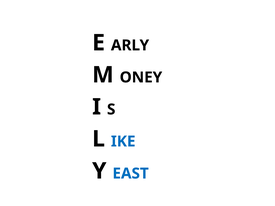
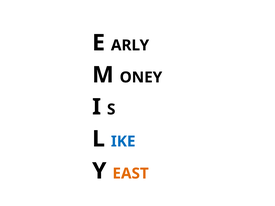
EAST colour: blue -> orange (131, 174)
